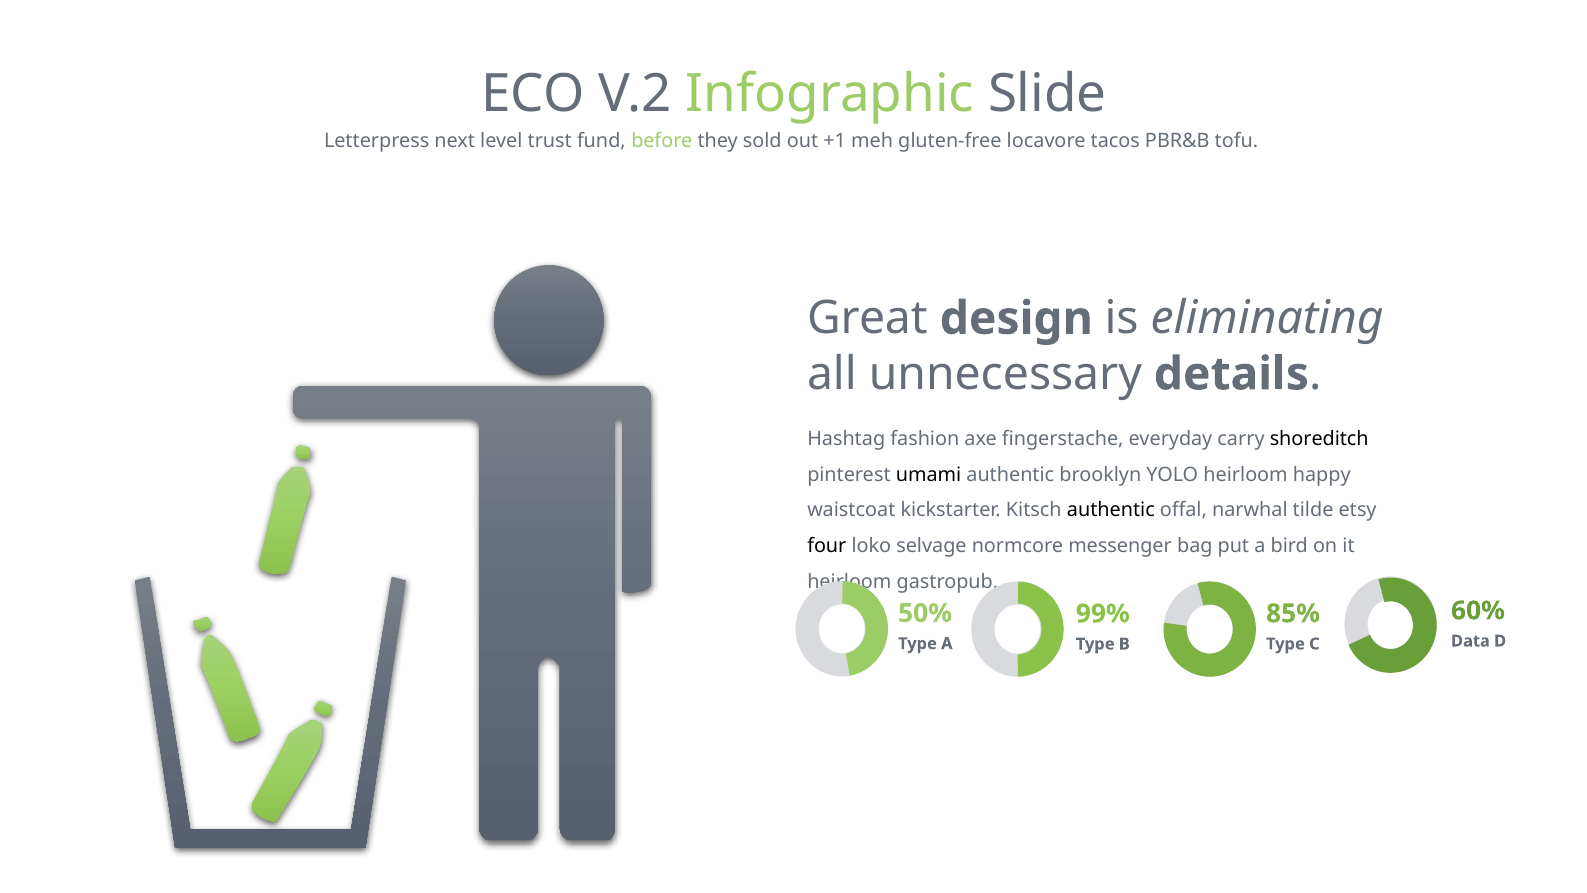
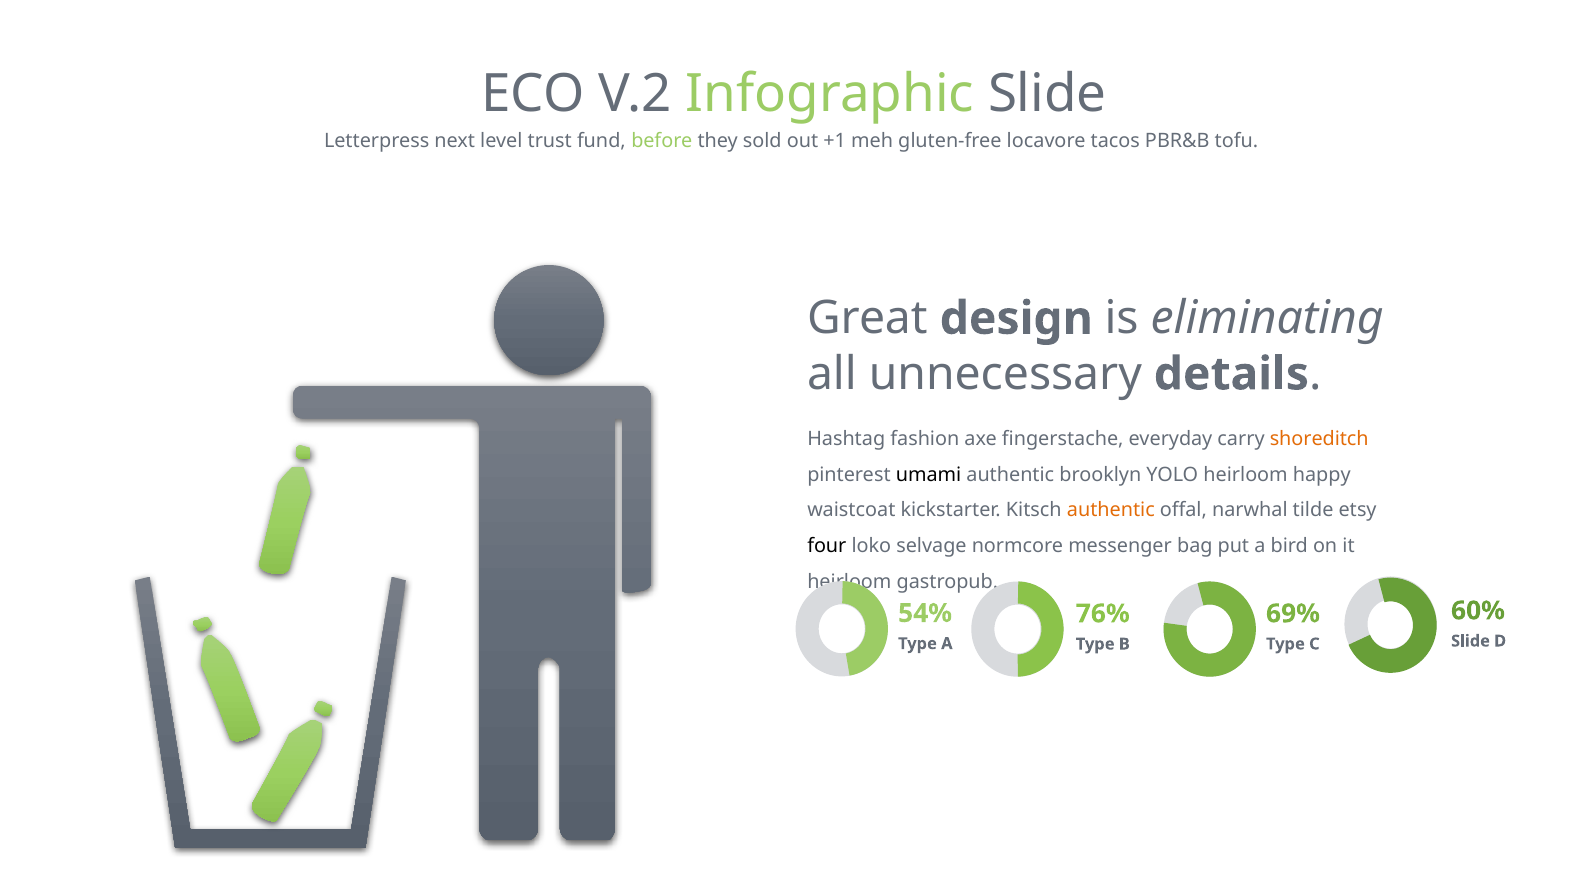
shoreditch colour: black -> orange (1319, 439)
authentic colour: black -> orange (1111, 510)
50%: 50% -> 54% (925, 613)
99%: 99% -> 76% (1103, 613)
85%: 85% -> 69% (1293, 613)
Data: Data -> Slide (1470, 641)
